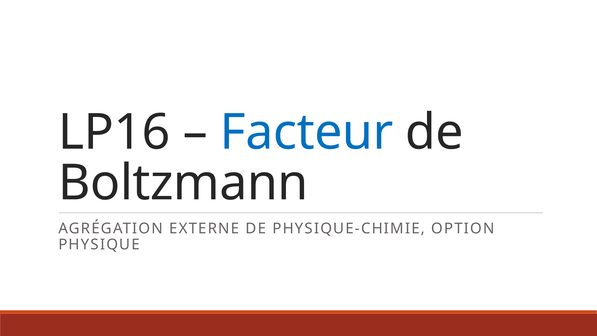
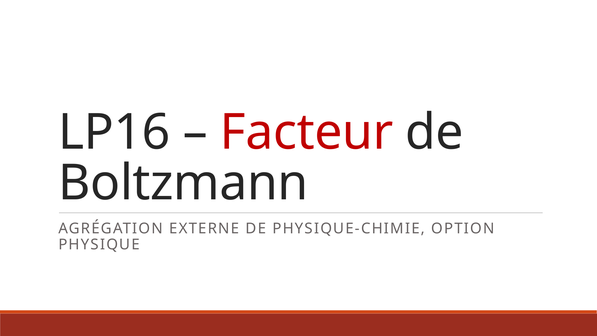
Facteur colour: blue -> red (307, 132)
